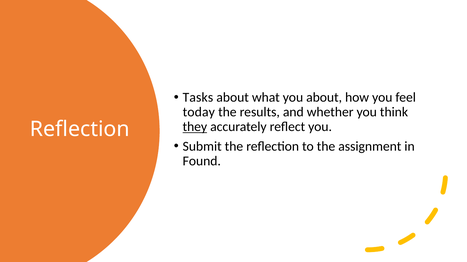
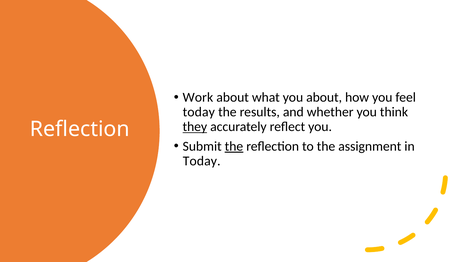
Tasks: Tasks -> Work (198, 98)
the underline: none -> present (234, 147)
Found: Found -> Today (202, 161)
